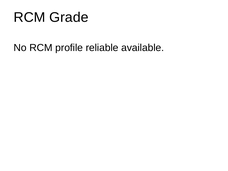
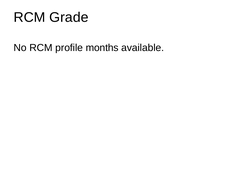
reliable: reliable -> months (102, 48)
